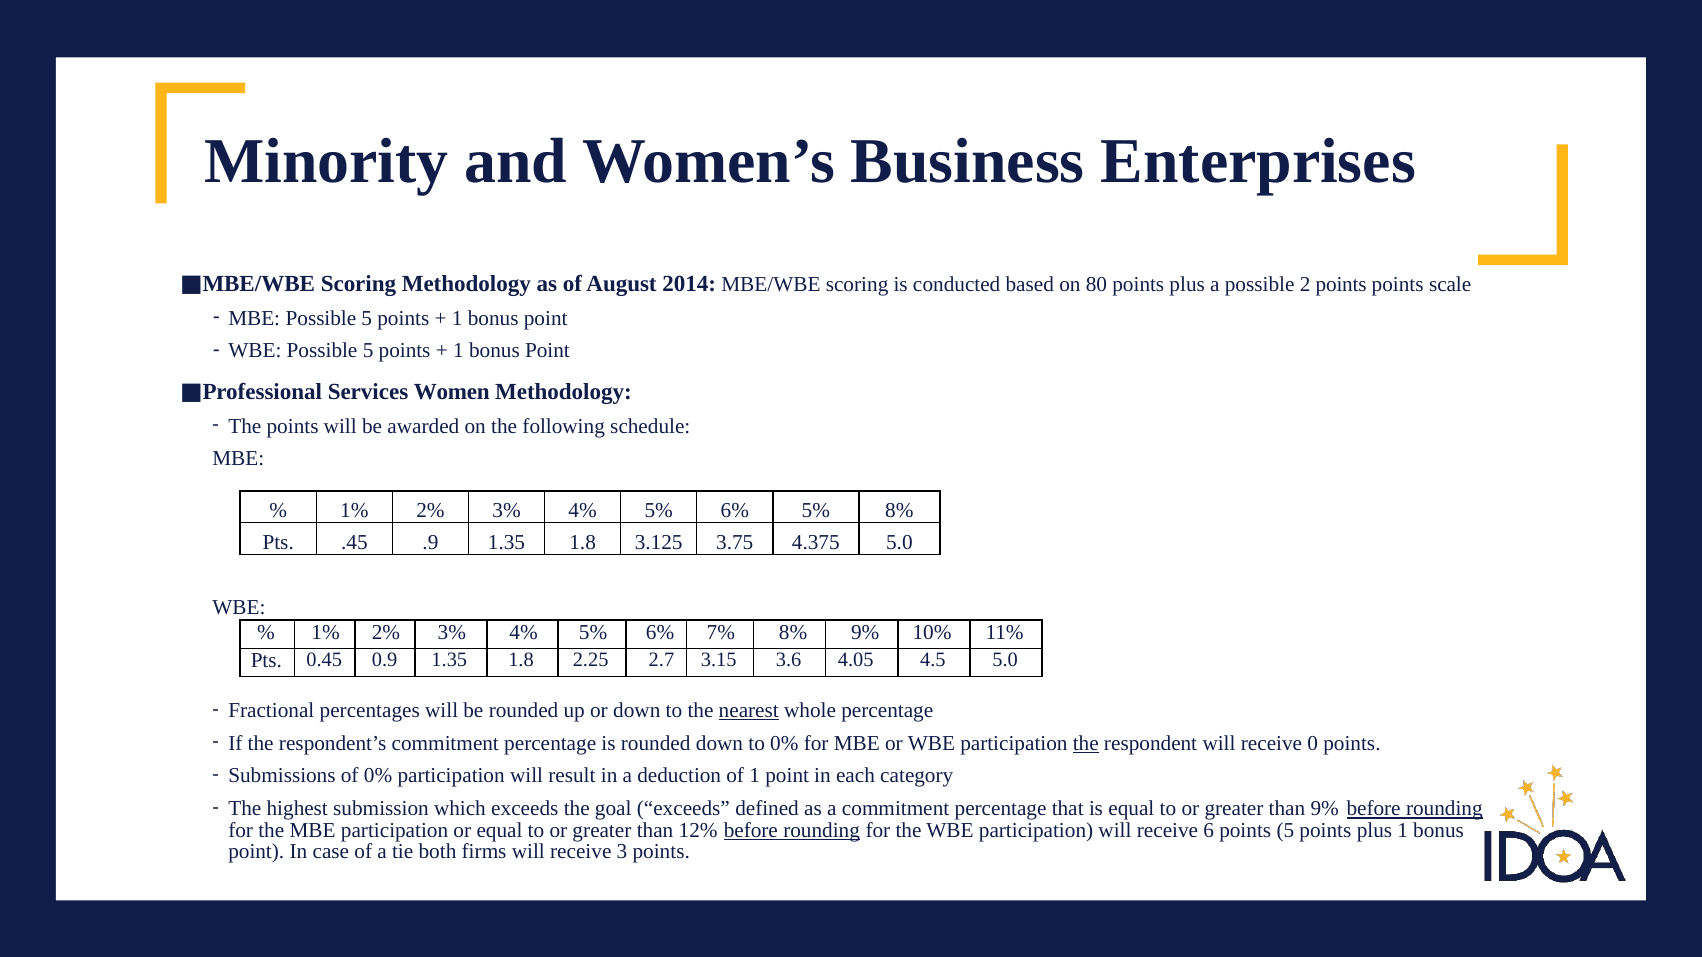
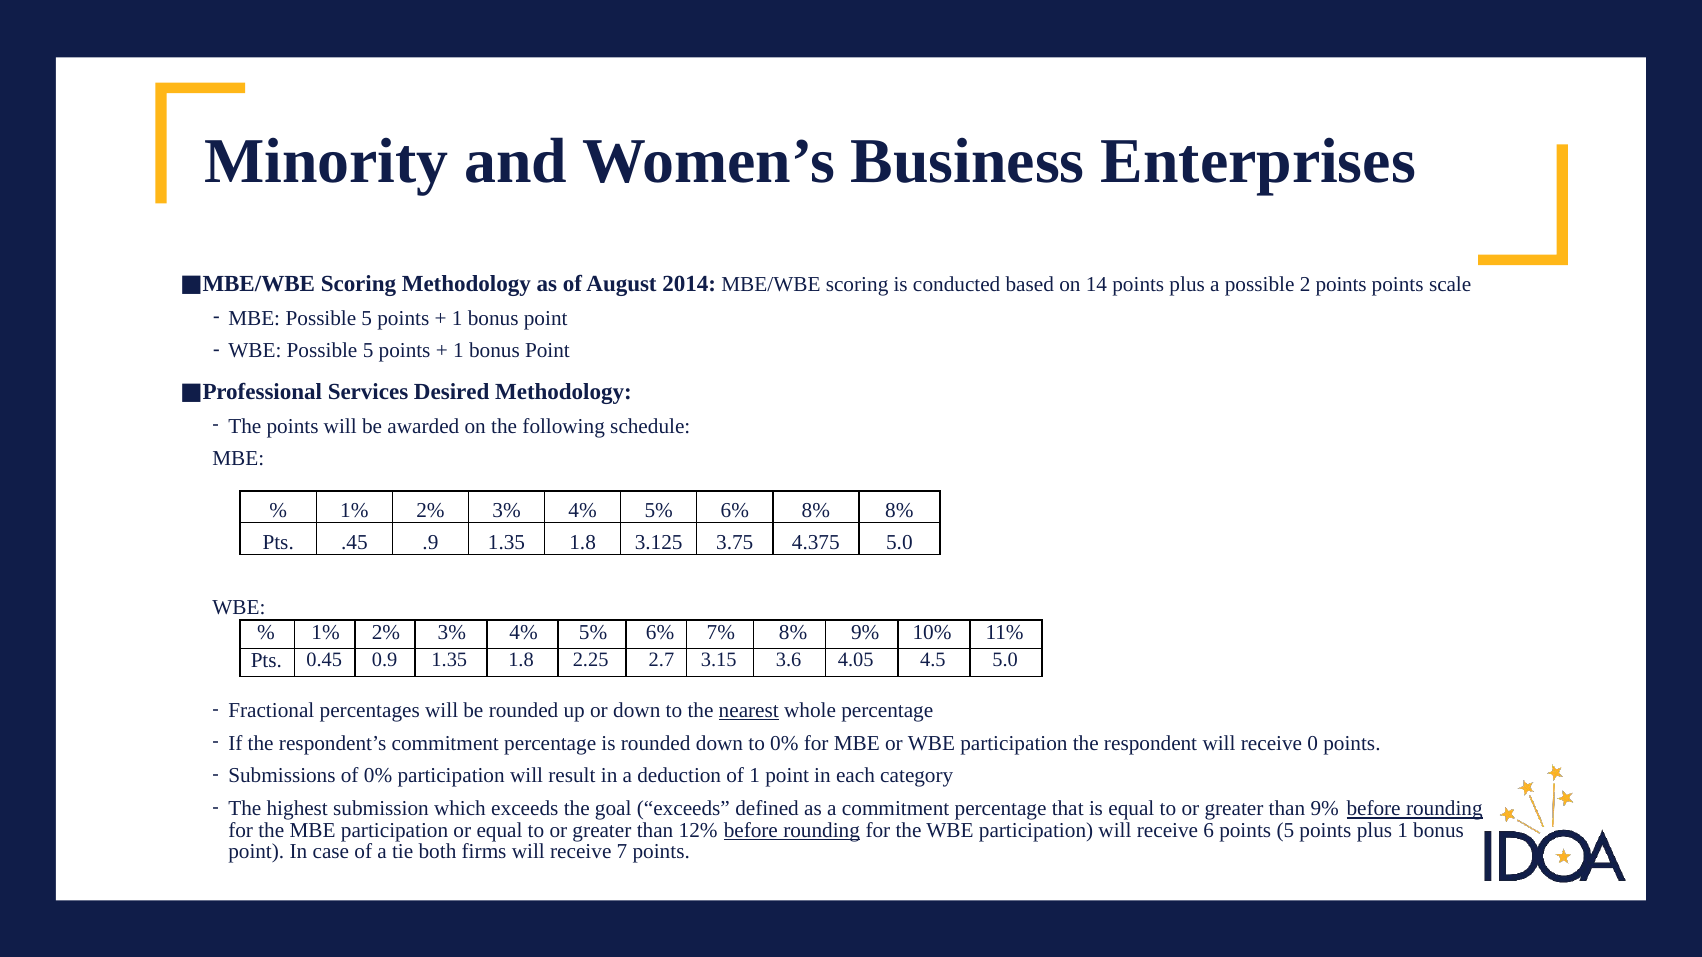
80: 80 -> 14 (1096, 285)
Women: Women -> Desired (452, 393)
6% 5%: 5% -> 8% (816, 511)
the underline: present -> none (1086, 743)
3: 3 -> 7 (622, 852)
